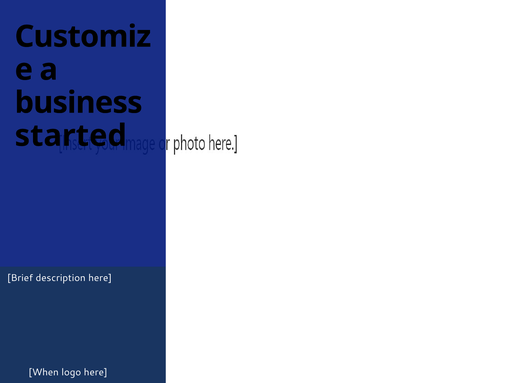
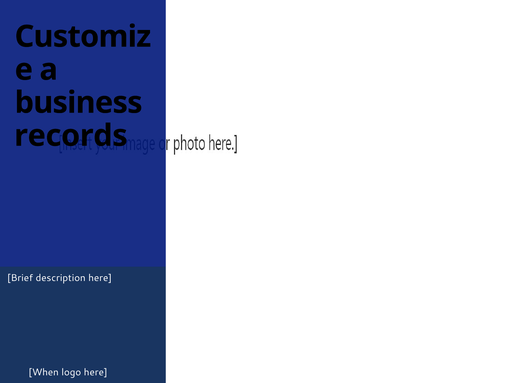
started: started -> records (71, 136)
